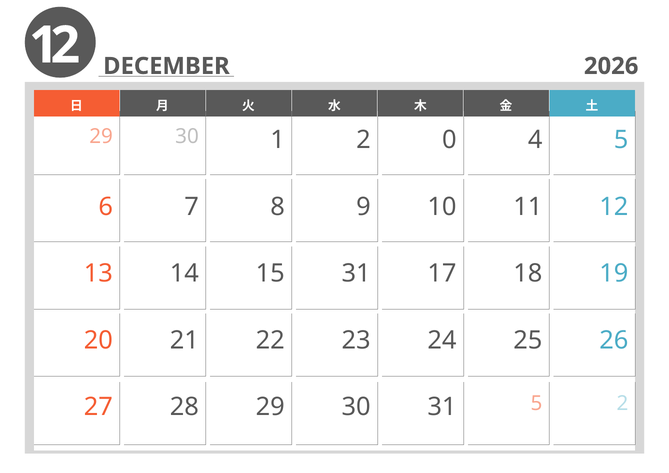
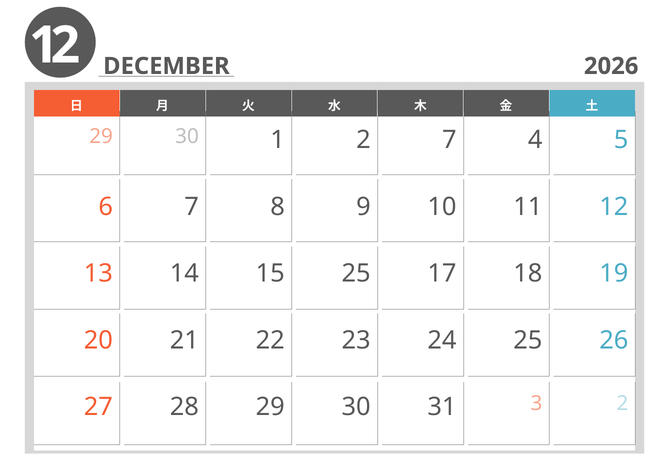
2 0: 0 -> 7 (449, 140)
15 31: 31 -> 25 (356, 274)
31 5: 5 -> 3 (537, 404)
